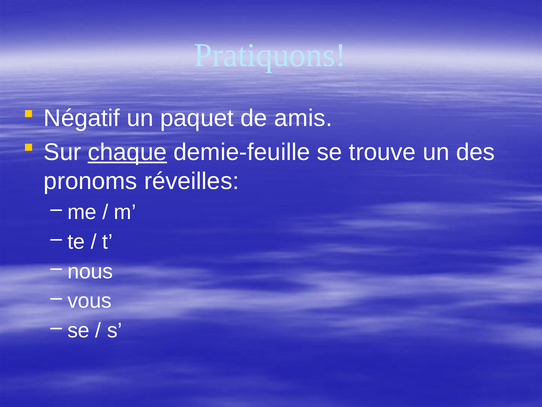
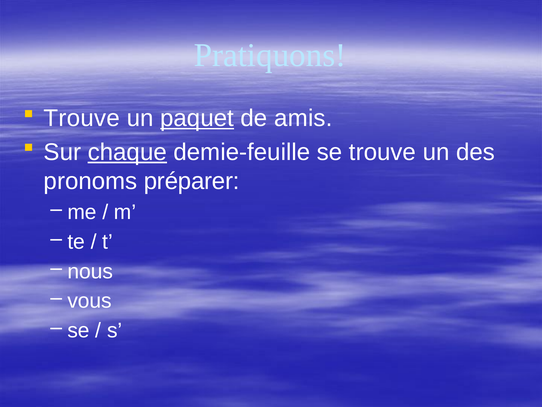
Négatif: Négatif -> Trouve (82, 118)
paquet underline: none -> present (197, 118)
réveilles: réveilles -> préparer (192, 181)
